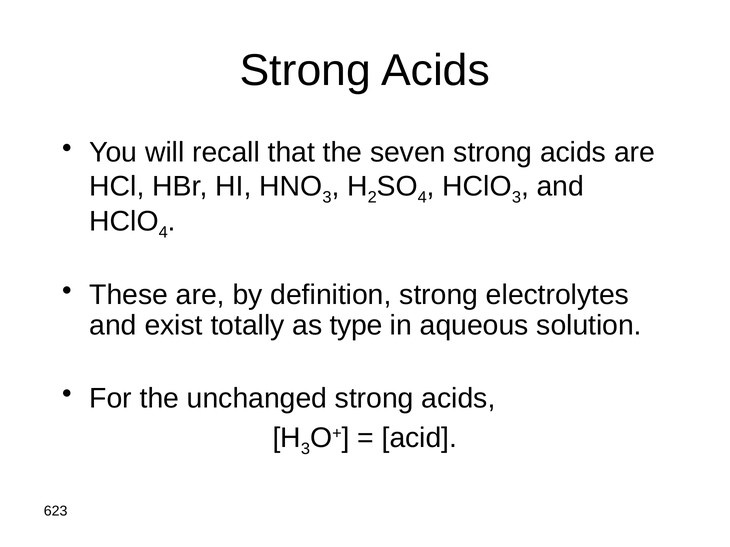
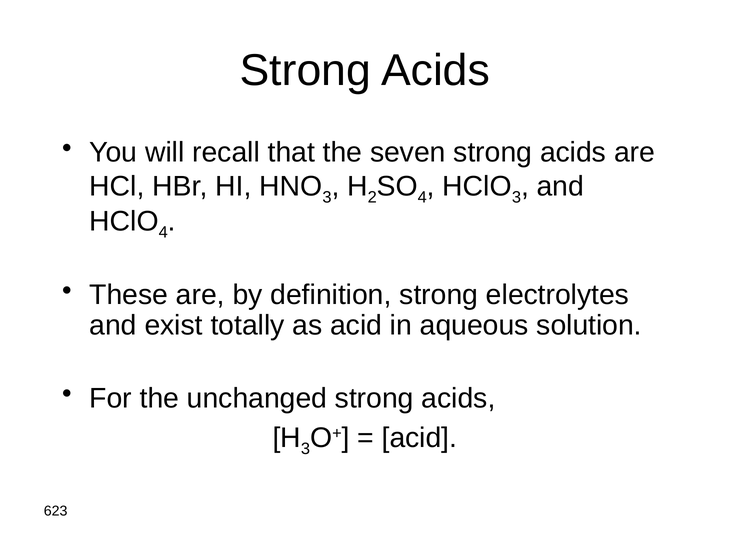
as type: type -> acid (356, 326)
